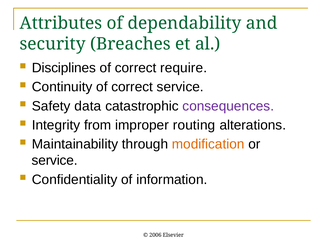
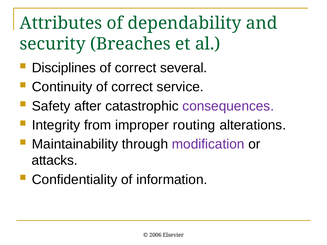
require: require -> several (184, 68)
data: data -> after (88, 106)
modification colour: orange -> purple (208, 144)
service: service -> attacks (55, 161)
